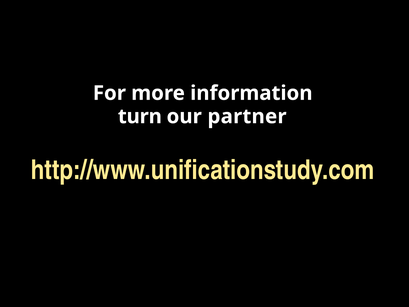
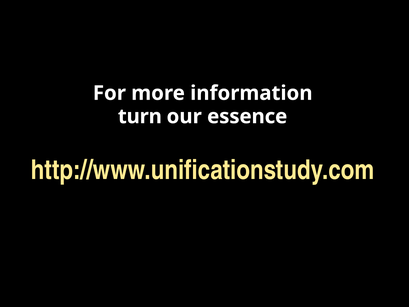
partner: partner -> essence (247, 116)
